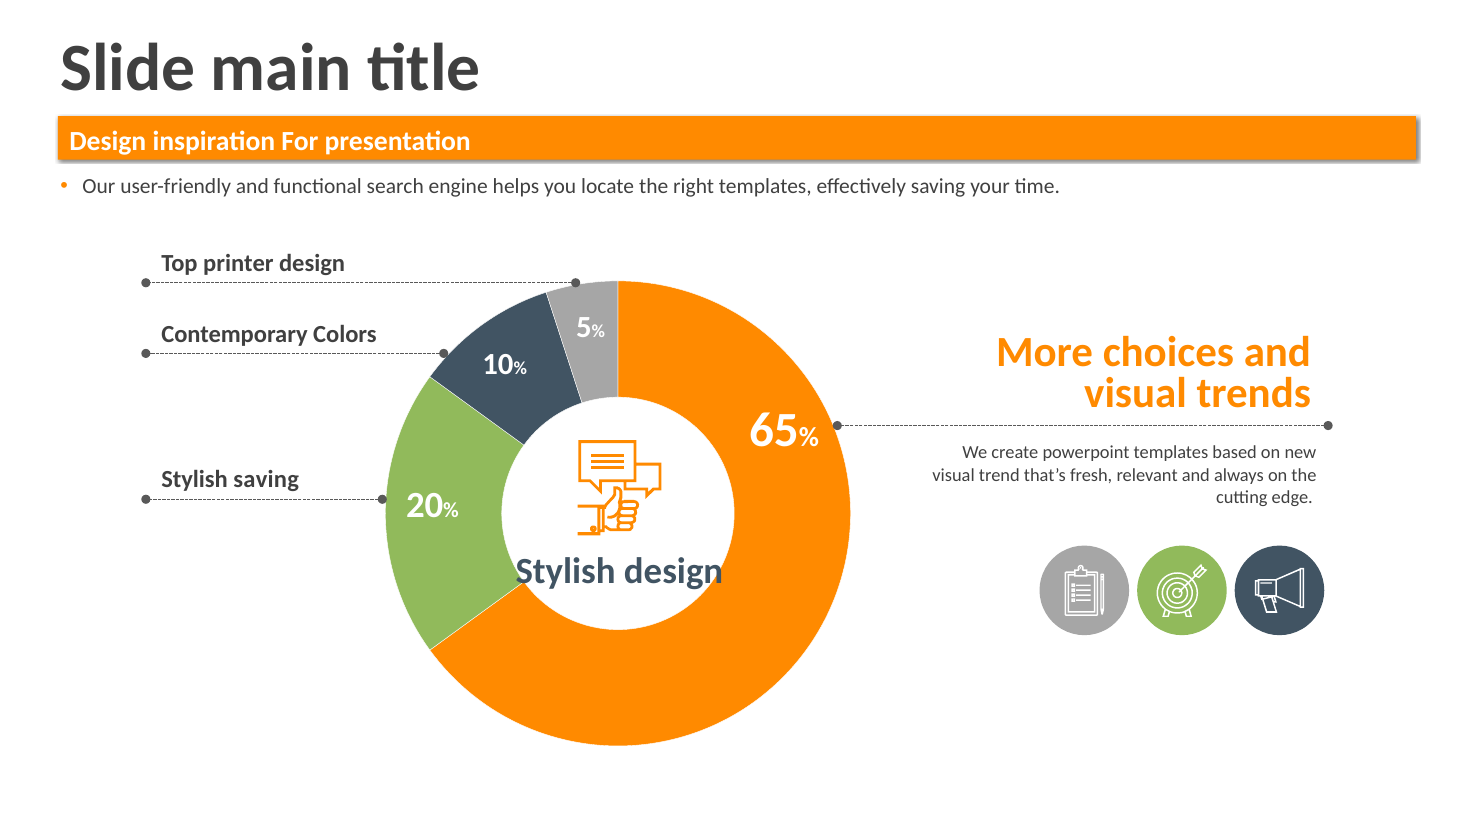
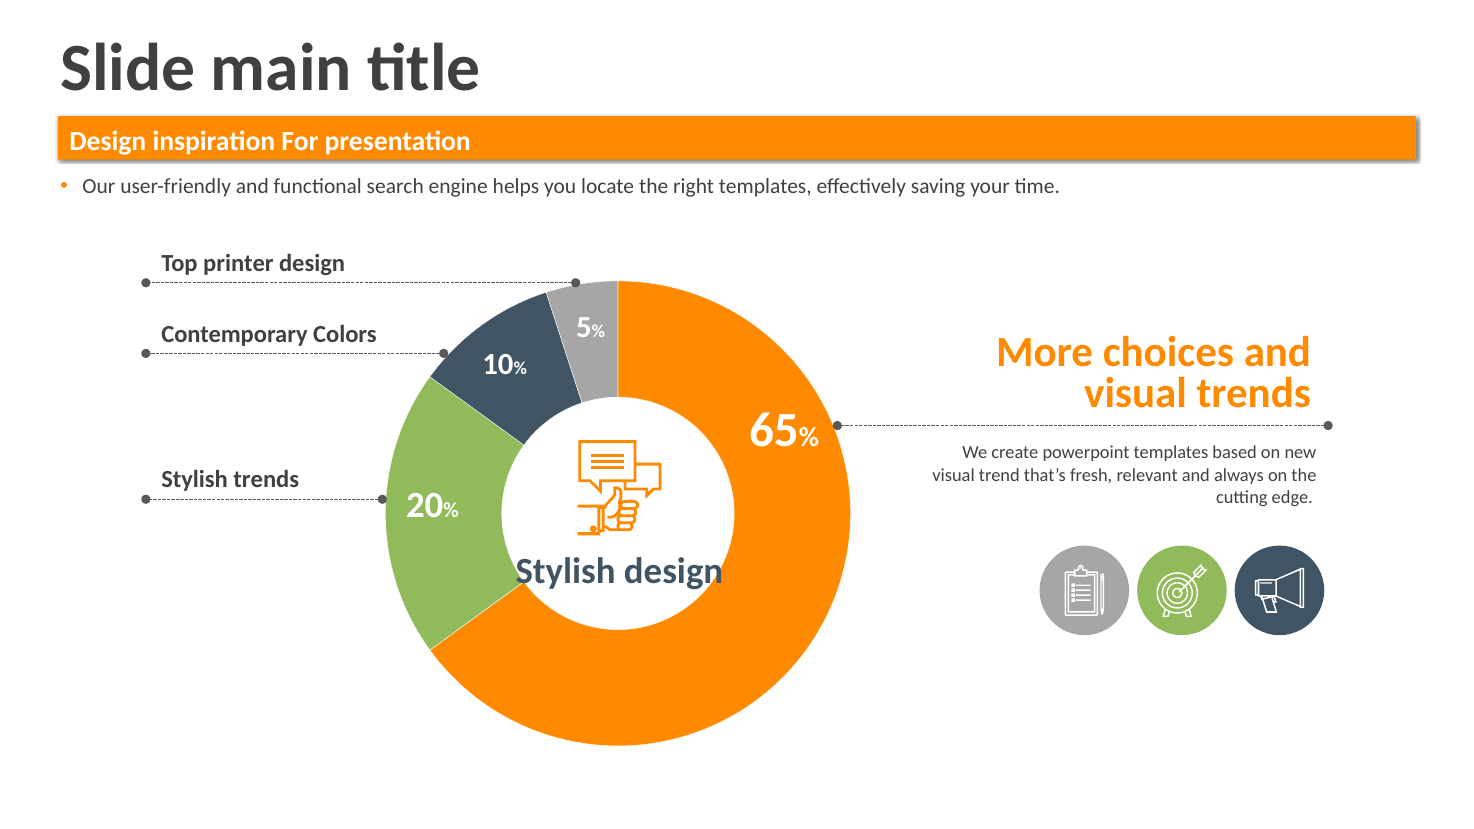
Stylish saving: saving -> trends (266, 479)
